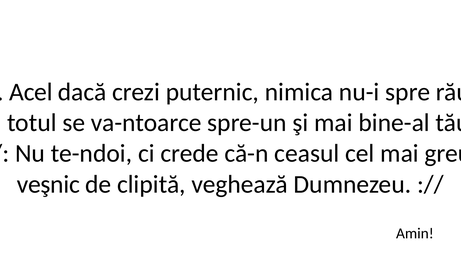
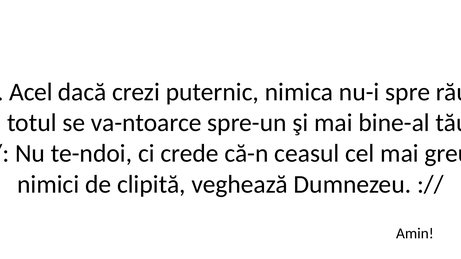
veşnic: veşnic -> nimici (48, 184)
